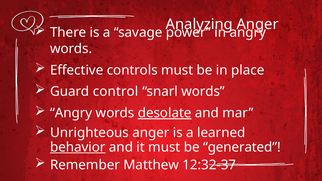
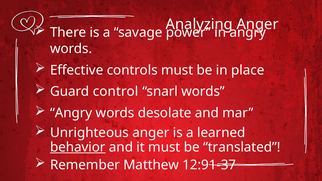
desolate underline: present -> none (165, 113)
generated: generated -> translated (242, 147)
12:32-37: 12:32-37 -> 12:91-37 (209, 165)
